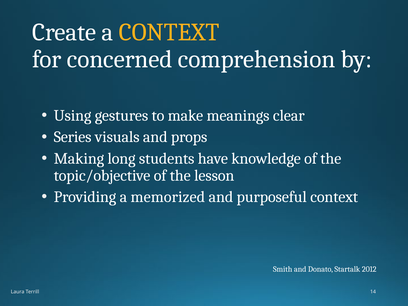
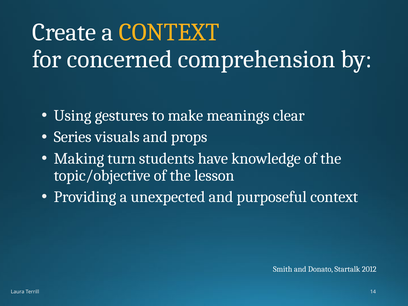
long: long -> turn (122, 158)
memorized: memorized -> unexpected (168, 197)
